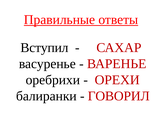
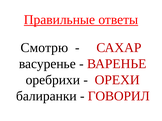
Вступил: Вступил -> Смотрю (44, 48)
